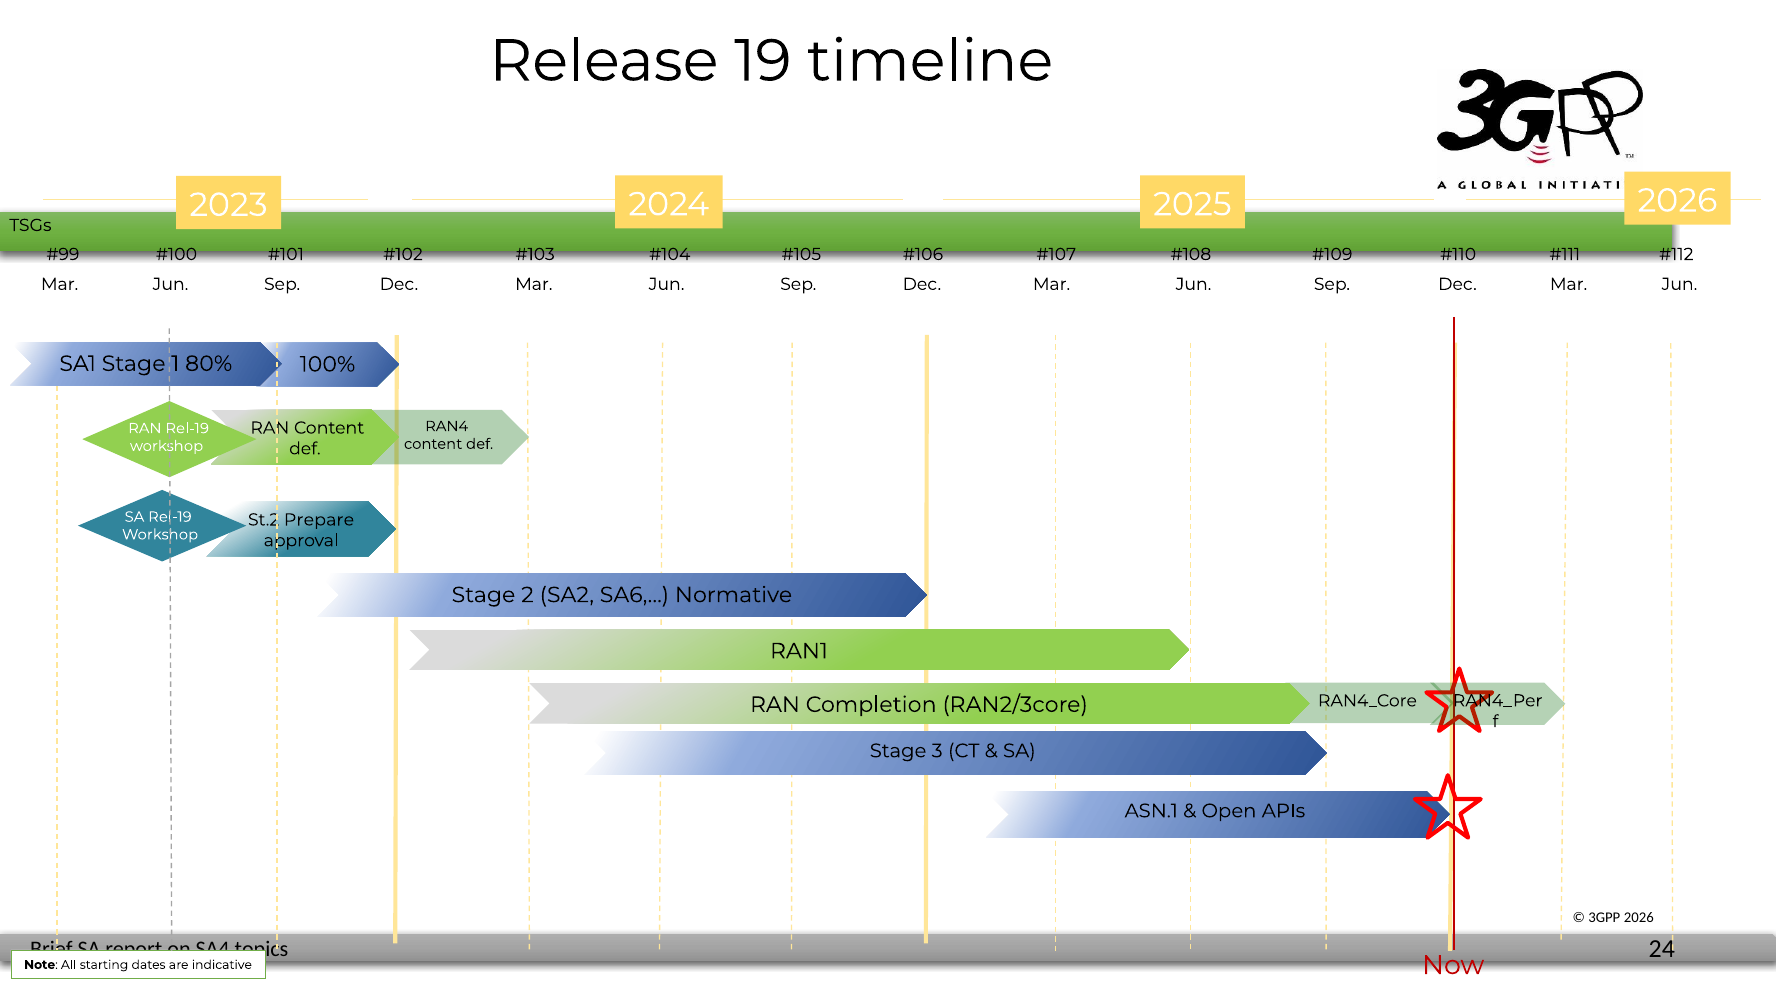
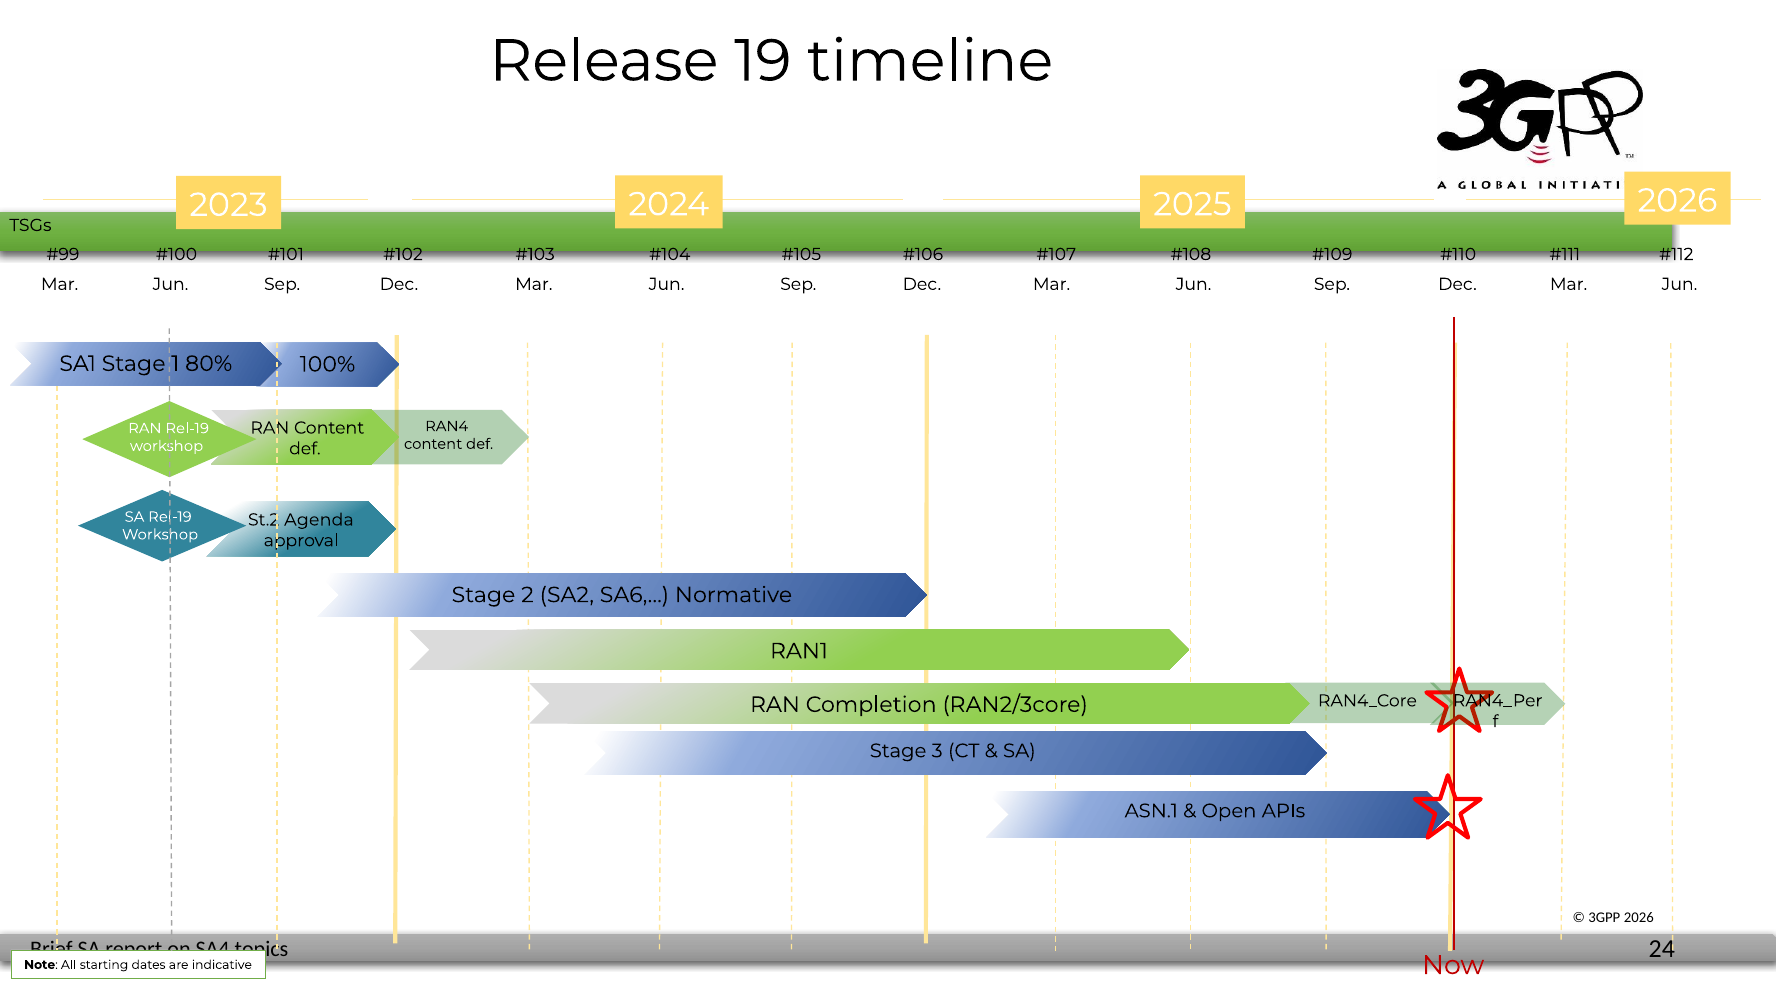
Prepare: Prepare -> Agenda (319, 520)
